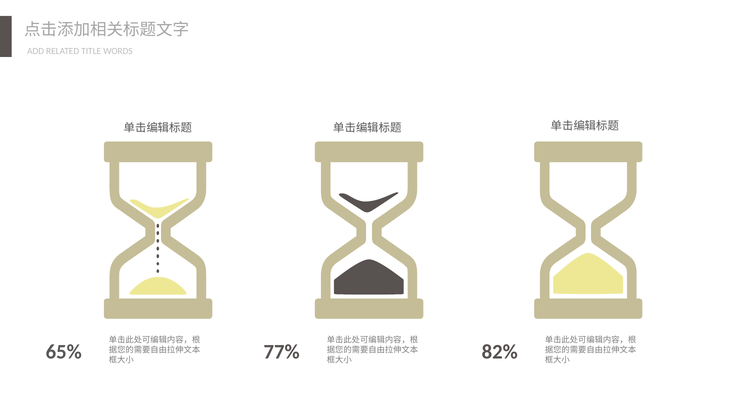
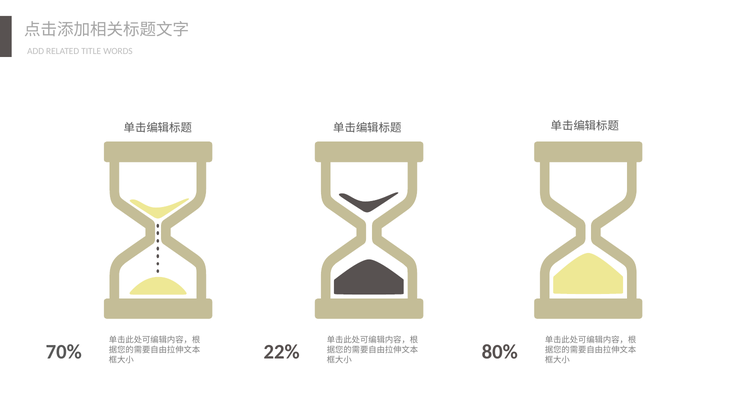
65%: 65% -> 70% (64, 352)
77%: 77% -> 22% (282, 352)
82%: 82% -> 80% (500, 352)
